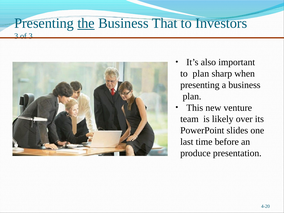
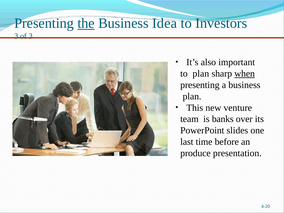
That: That -> Idea (165, 23)
when underline: none -> present (245, 74)
likely: likely -> banks (223, 119)
